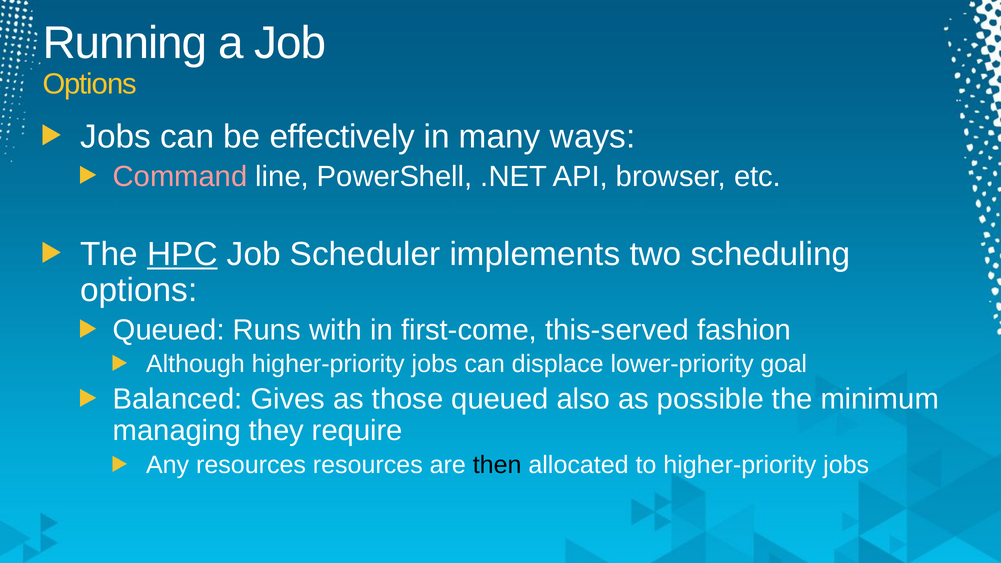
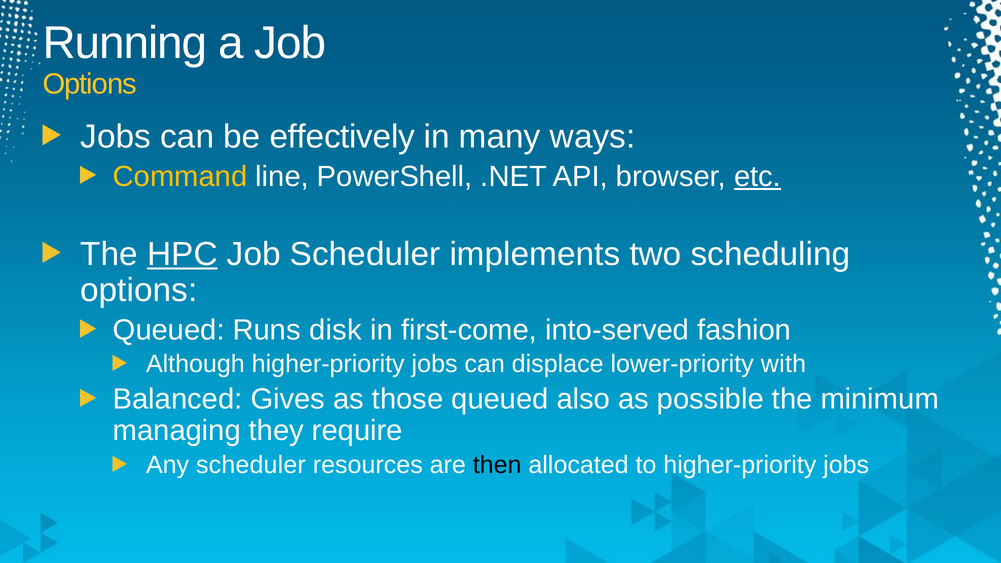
Command colour: pink -> yellow (180, 176)
etc underline: none -> present (758, 176)
with: with -> disk (335, 330)
this-served: this-served -> into-served (617, 330)
goal: goal -> with (783, 364)
Any resources: resources -> scheduler (251, 465)
